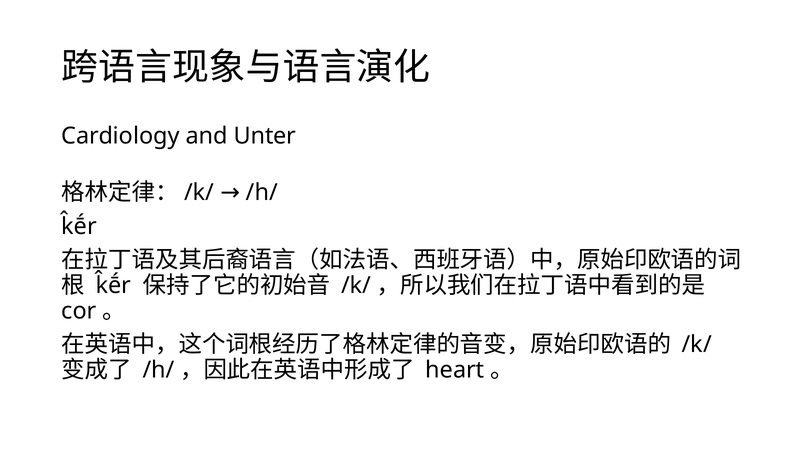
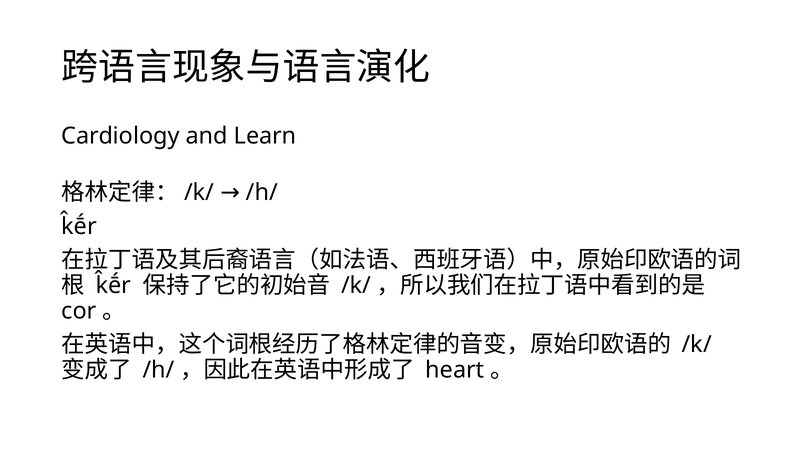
Unter: Unter -> Learn (265, 136)
